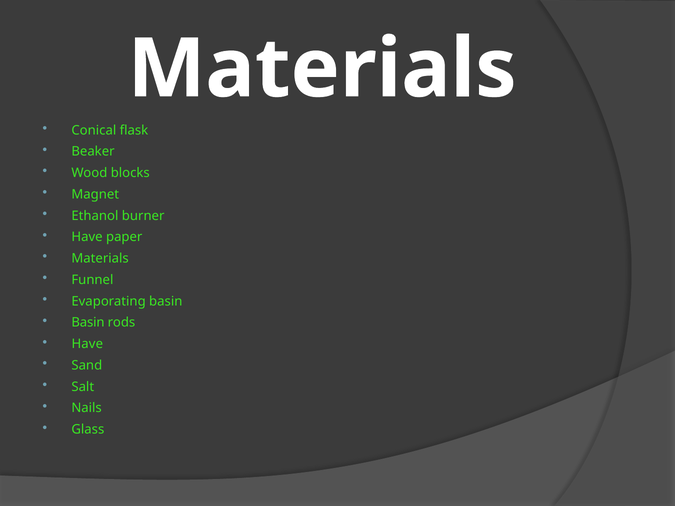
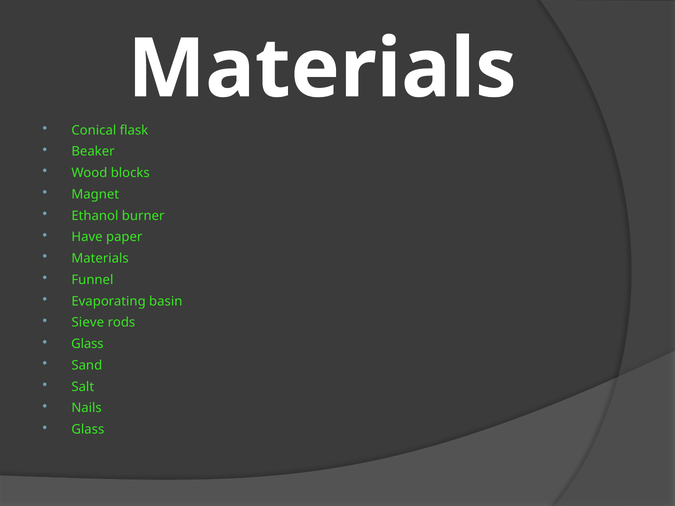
Basin: Basin -> Sieve (88, 323)
Have: Have -> Glass (87, 344)
